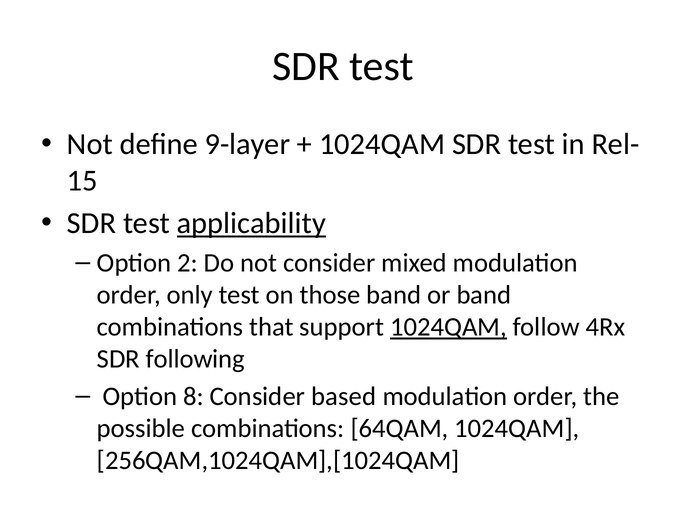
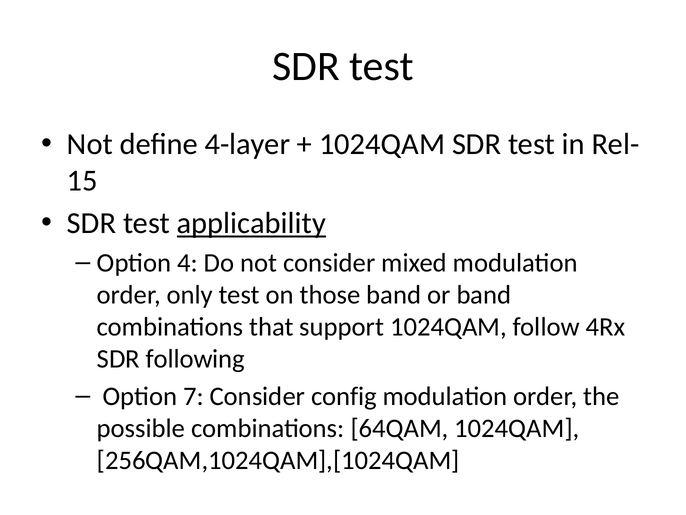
9-layer: 9-layer -> 4-layer (248, 144)
2: 2 -> 4 (188, 263)
1024QAM underline: present -> none (449, 327)
8: 8 -> 7 (193, 396)
based: based -> config (344, 396)
